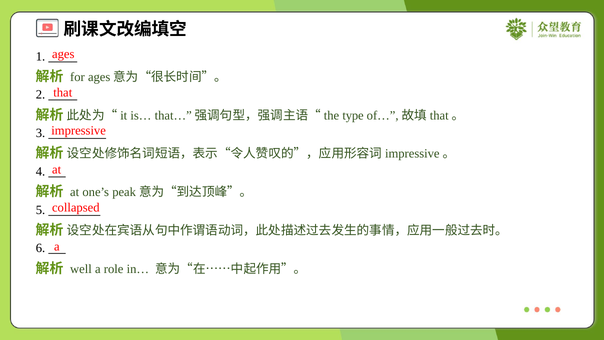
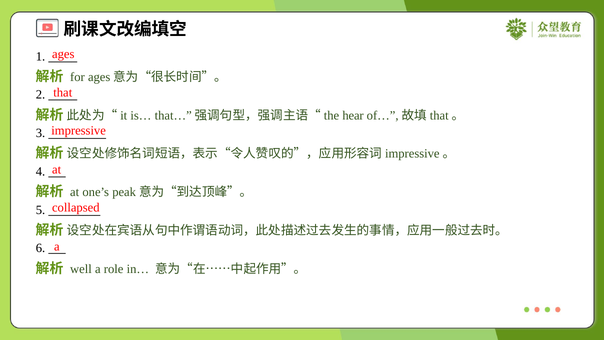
type: type -> hear (353, 115)
